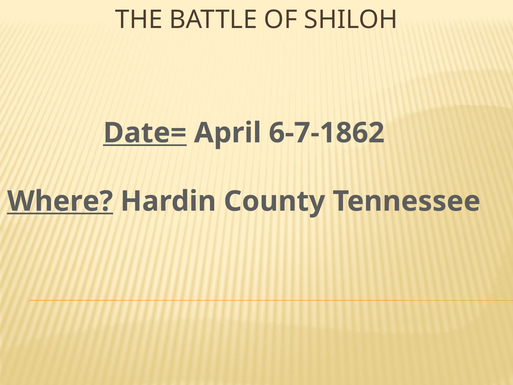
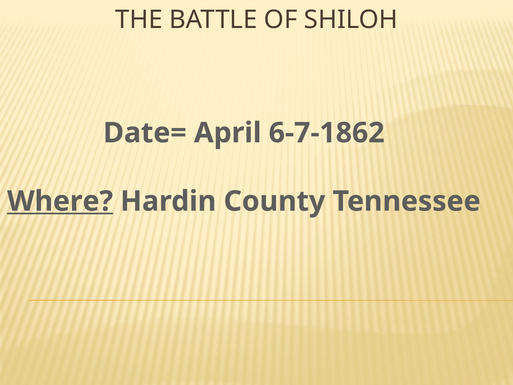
Date= underline: present -> none (145, 133)
